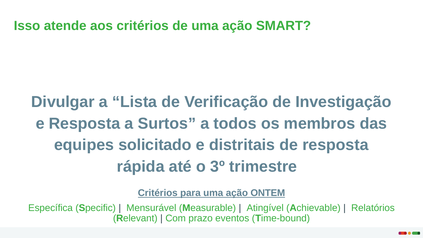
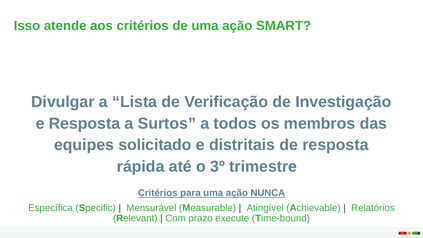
ONTEM: ONTEM -> NUNCA (268, 193)
eventos: eventos -> execute (232, 218)
